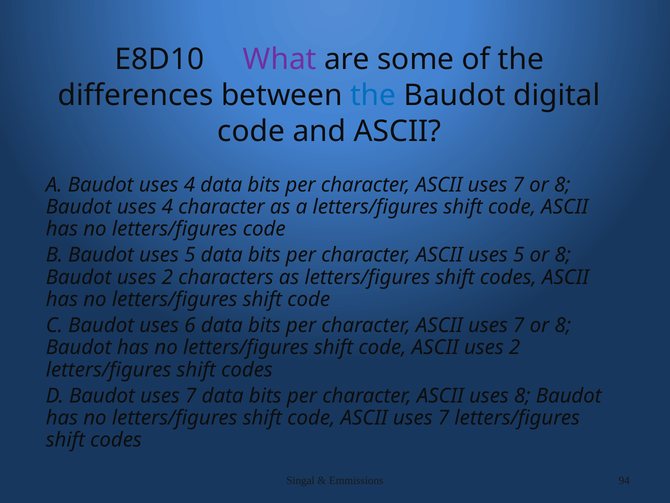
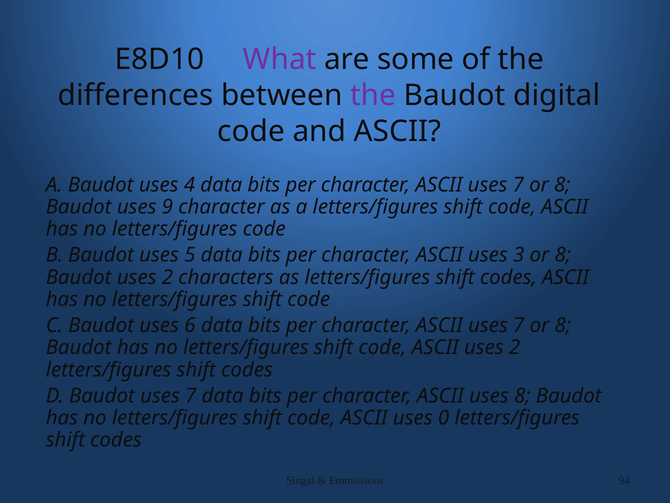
the colour: blue -> purple (373, 95)
4: 4 -> 9 (167, 207)
ASCII uses 5: 5 -> 3 (519, 255)
code ASCII uses 7: 7 -> 0 (444, 418)
